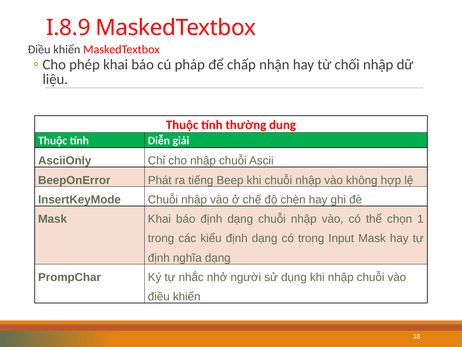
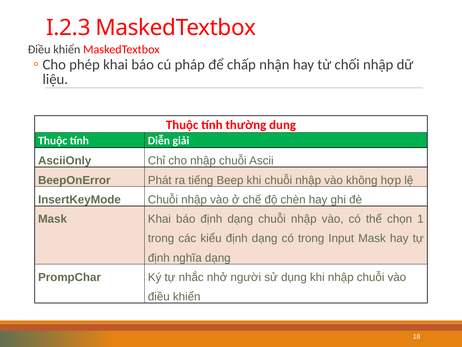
I.8.9: I.8.9 -> I.2.3 (68, 28)
